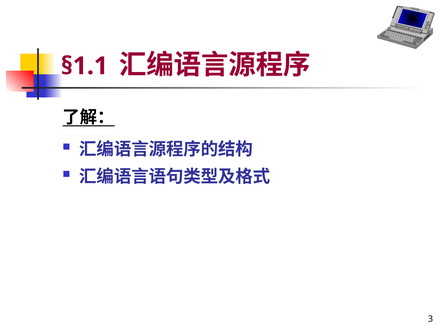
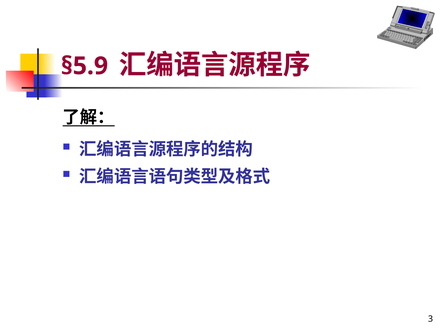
§1.1: §1.1 -> §5.9 (84, 66)
